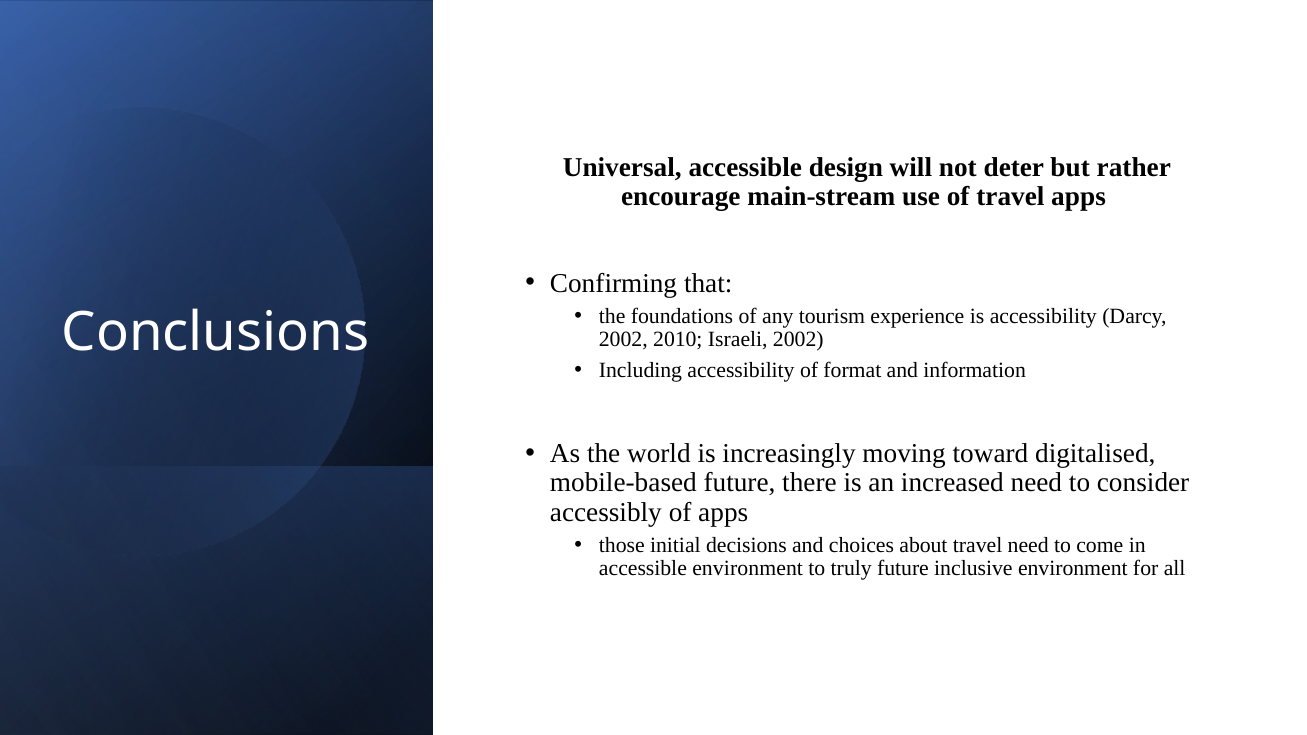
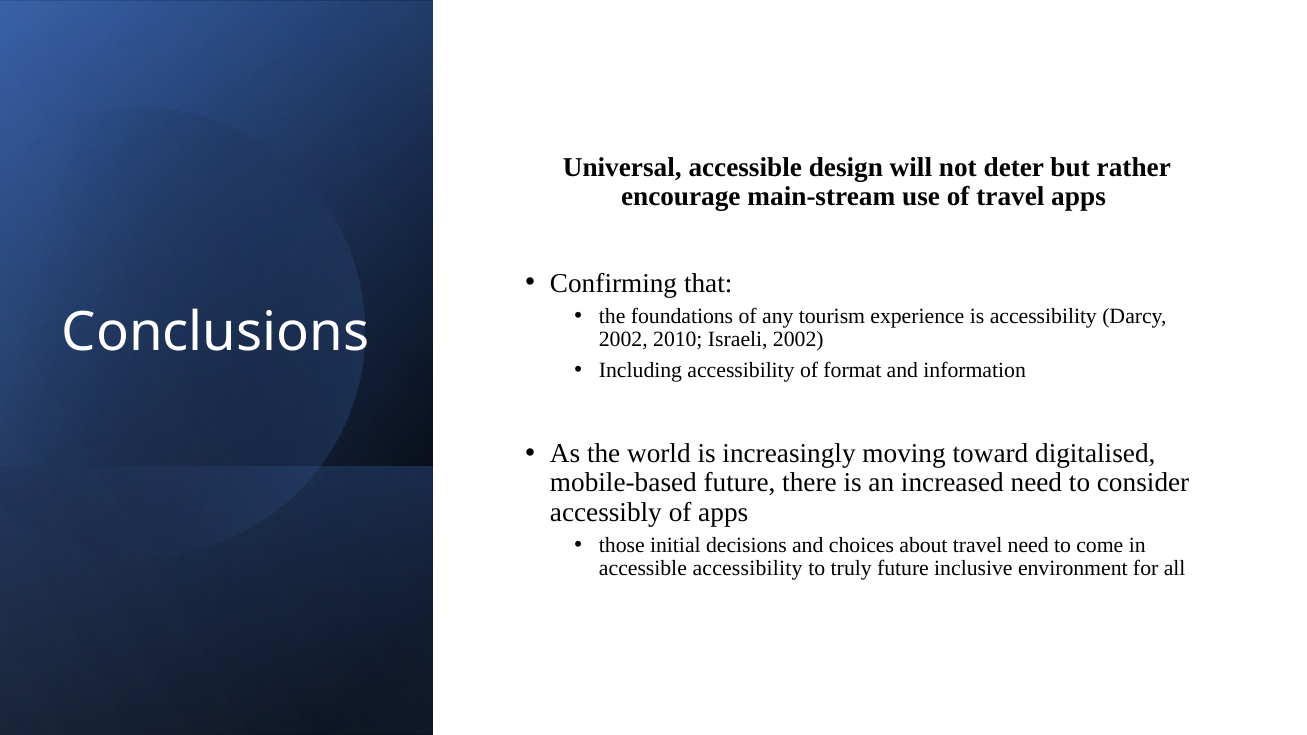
accessible environment: environment -> accessibility (748, 569)
